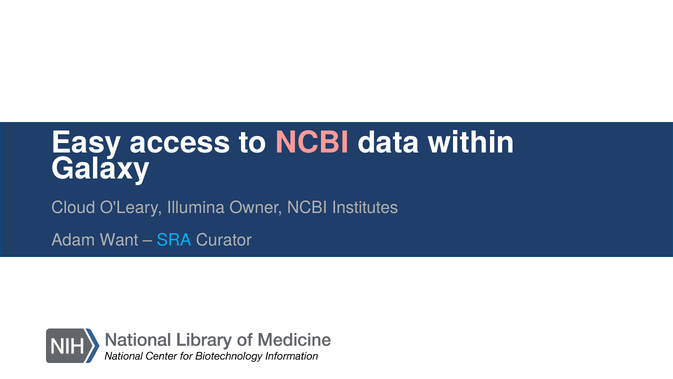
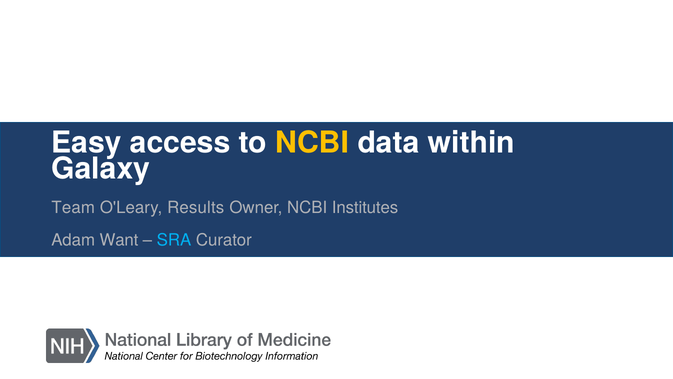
NCBI colour: pink -> yellow (312, 143)
Cloud: Cloud -> Team (73, 208)
Illumina: Illumina -> Results (196, 208)
